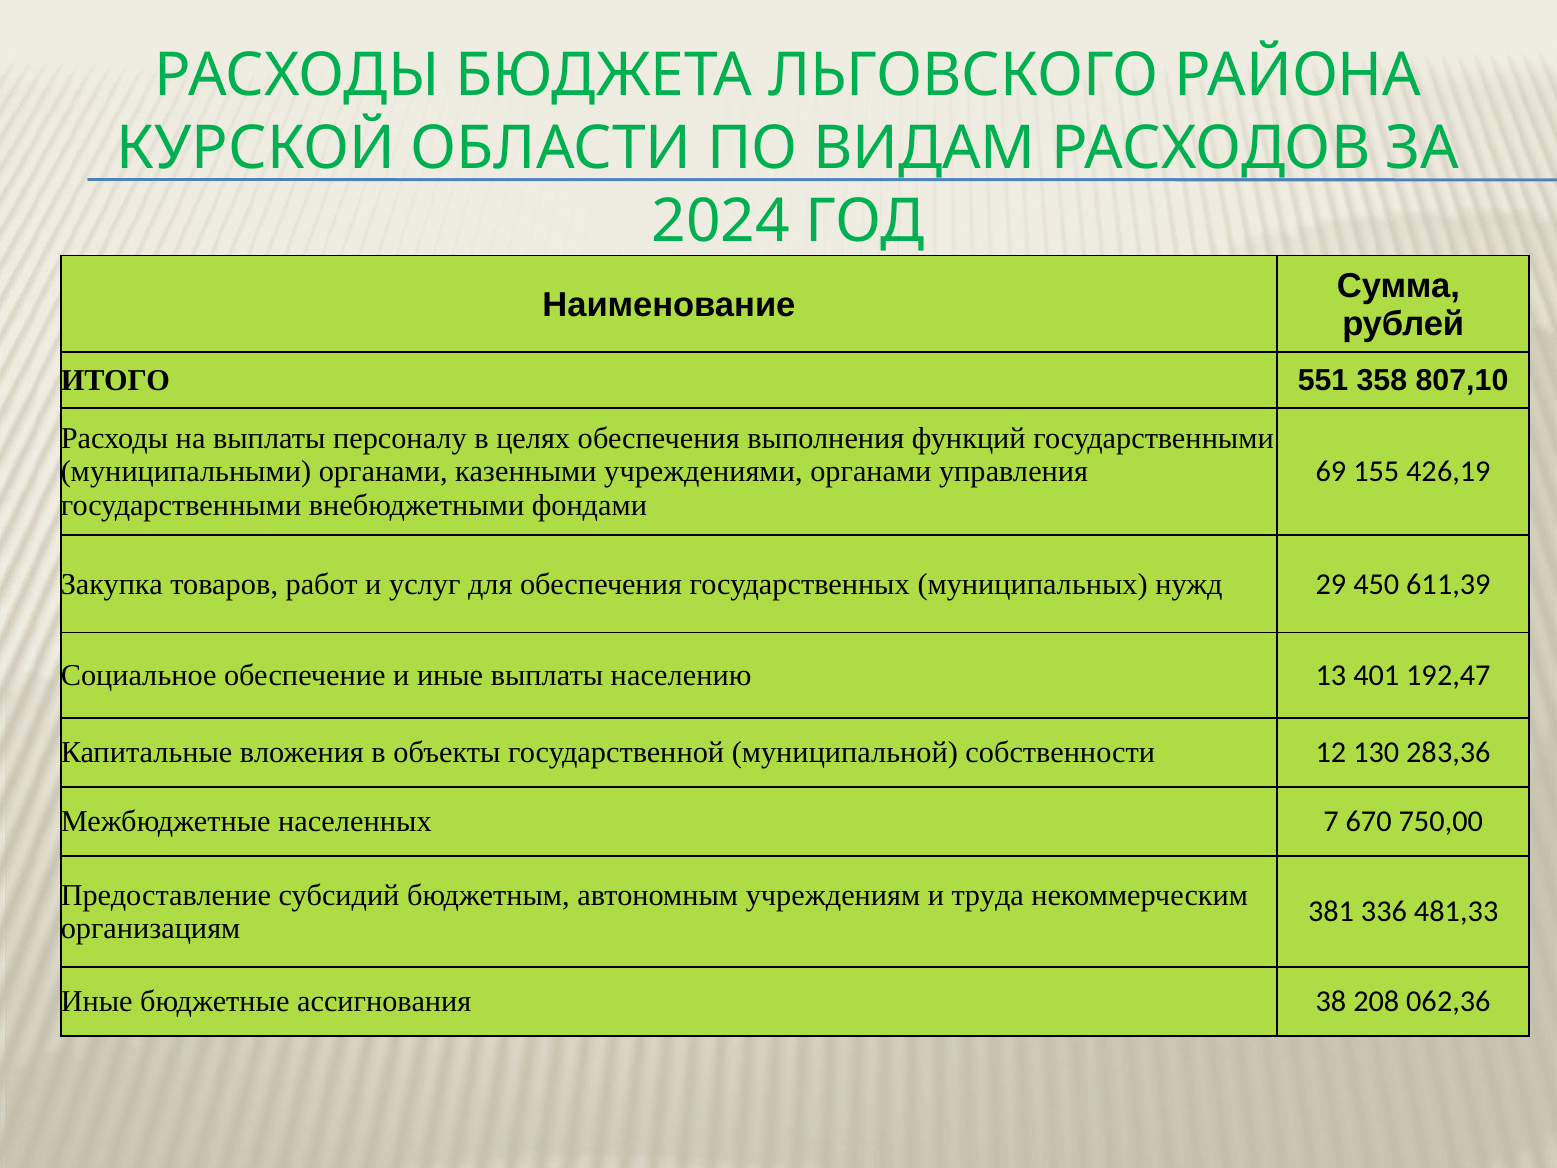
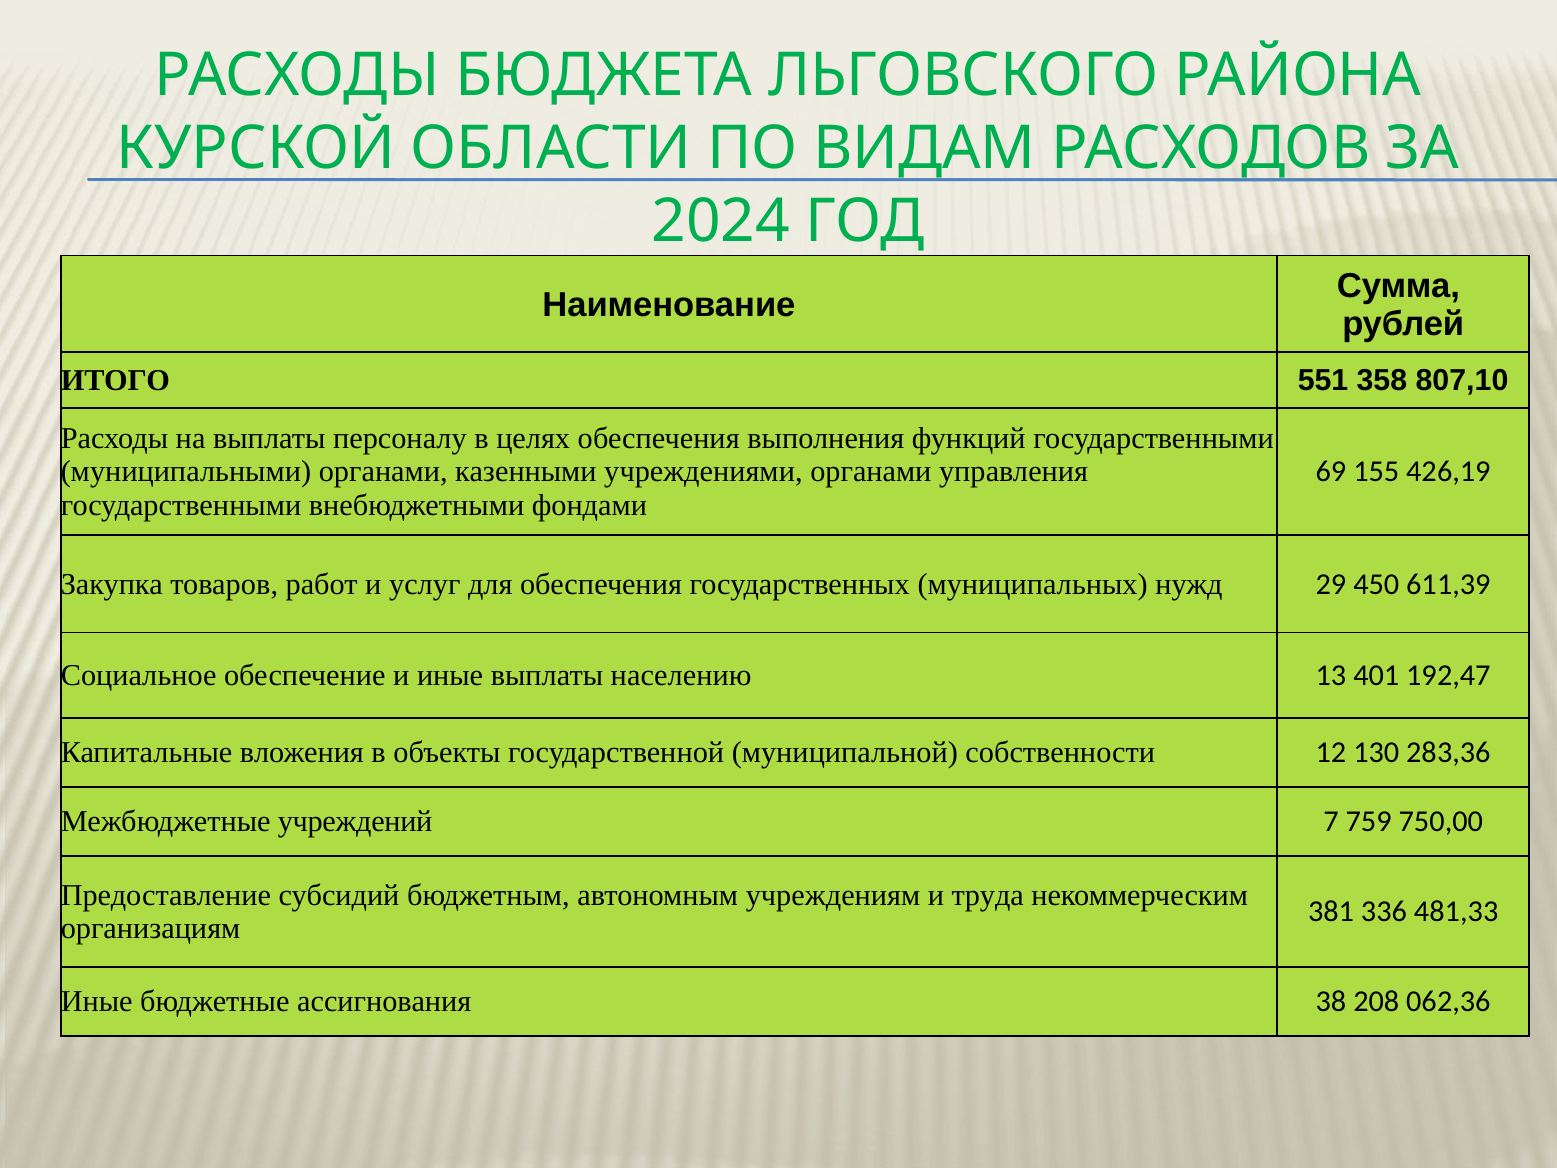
населенных: населенных -> учреждений (355, 822)
670: 670 -> 759 (1369, 822)
